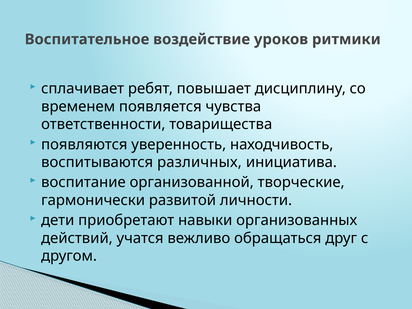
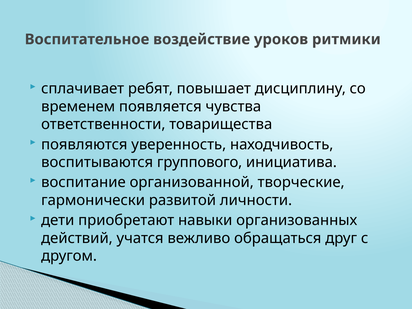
различных: различных -> группового (200, 162)
